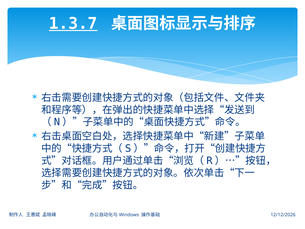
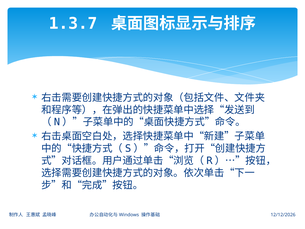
1.3.7 underline: present -> none (73, 24)
